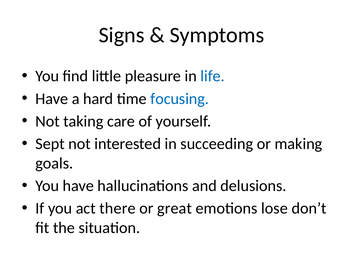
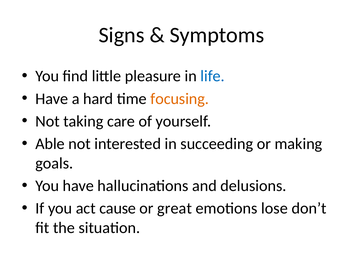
focusing colour: blue -> orange (180, 99)
Sept: Sept -> Able (50, 144)
there: there -> cause (118, 209)
